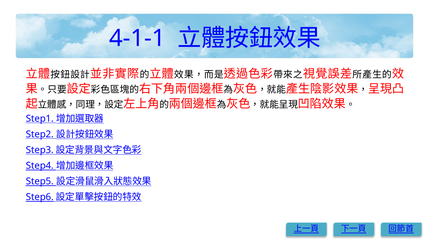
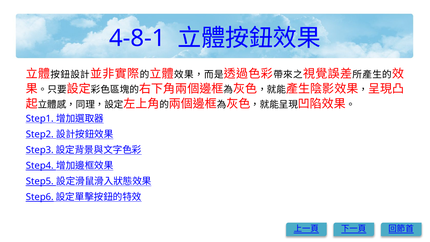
4-1-1: 4-1-1 -> 4-8-1 (137, 38)
